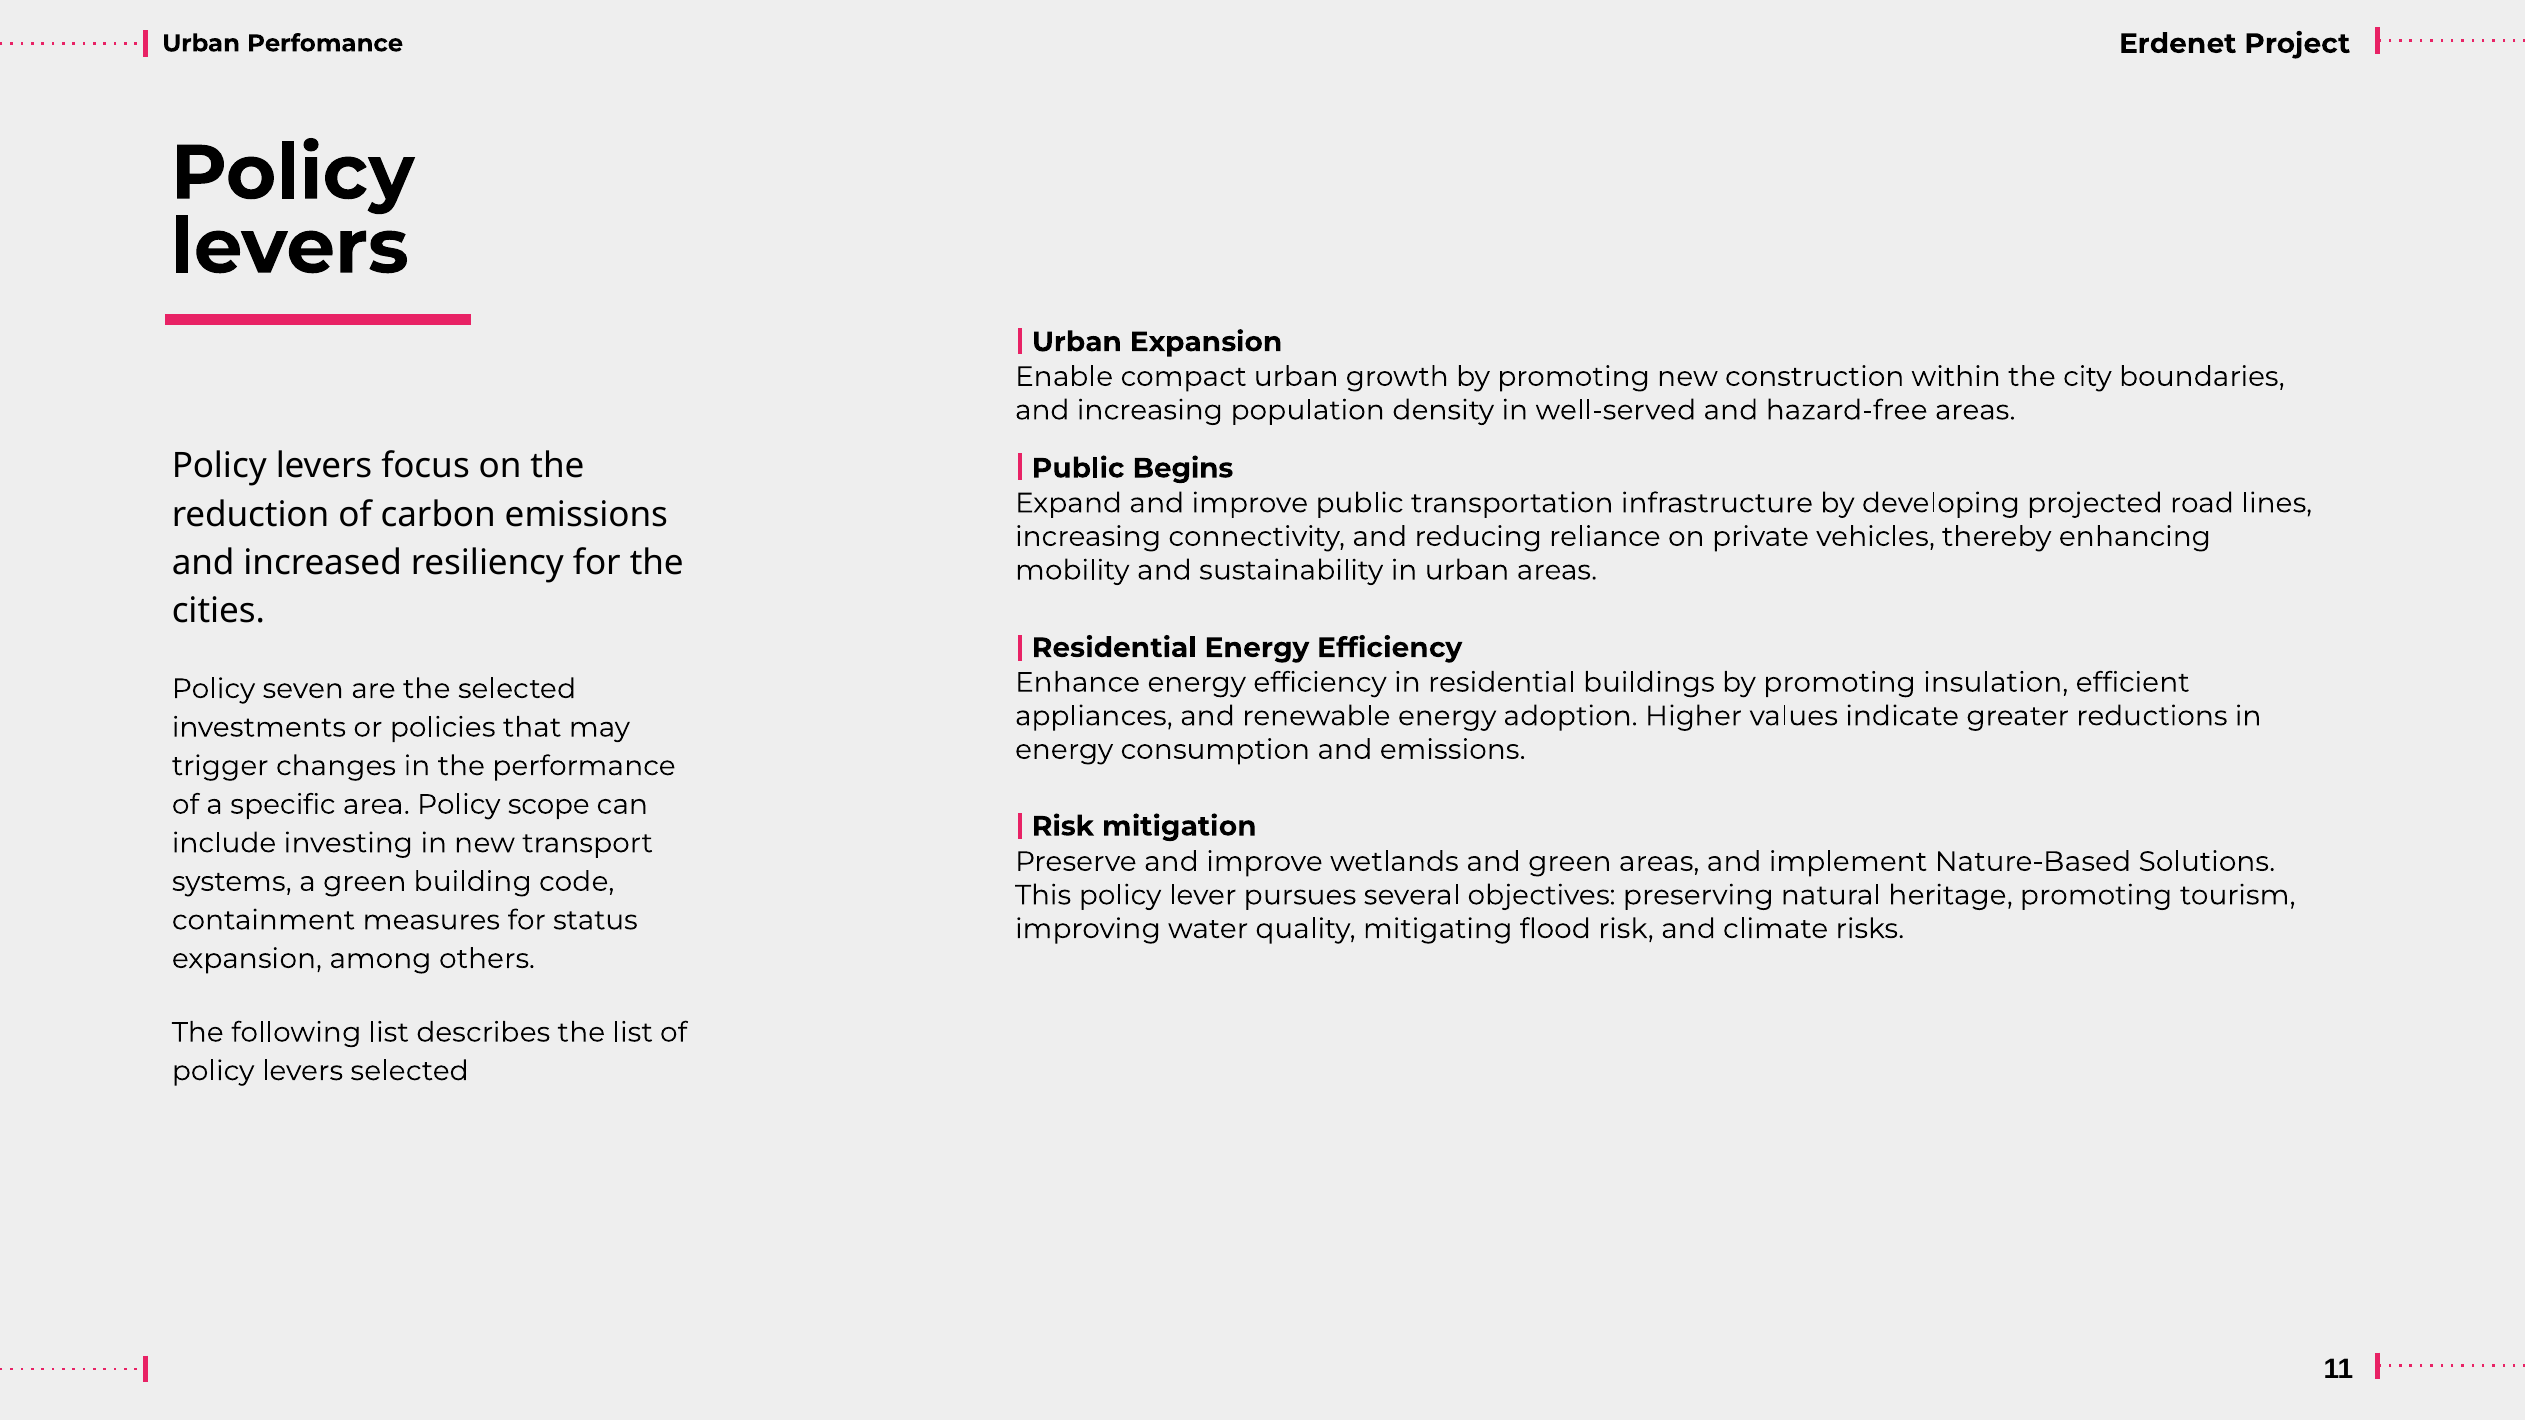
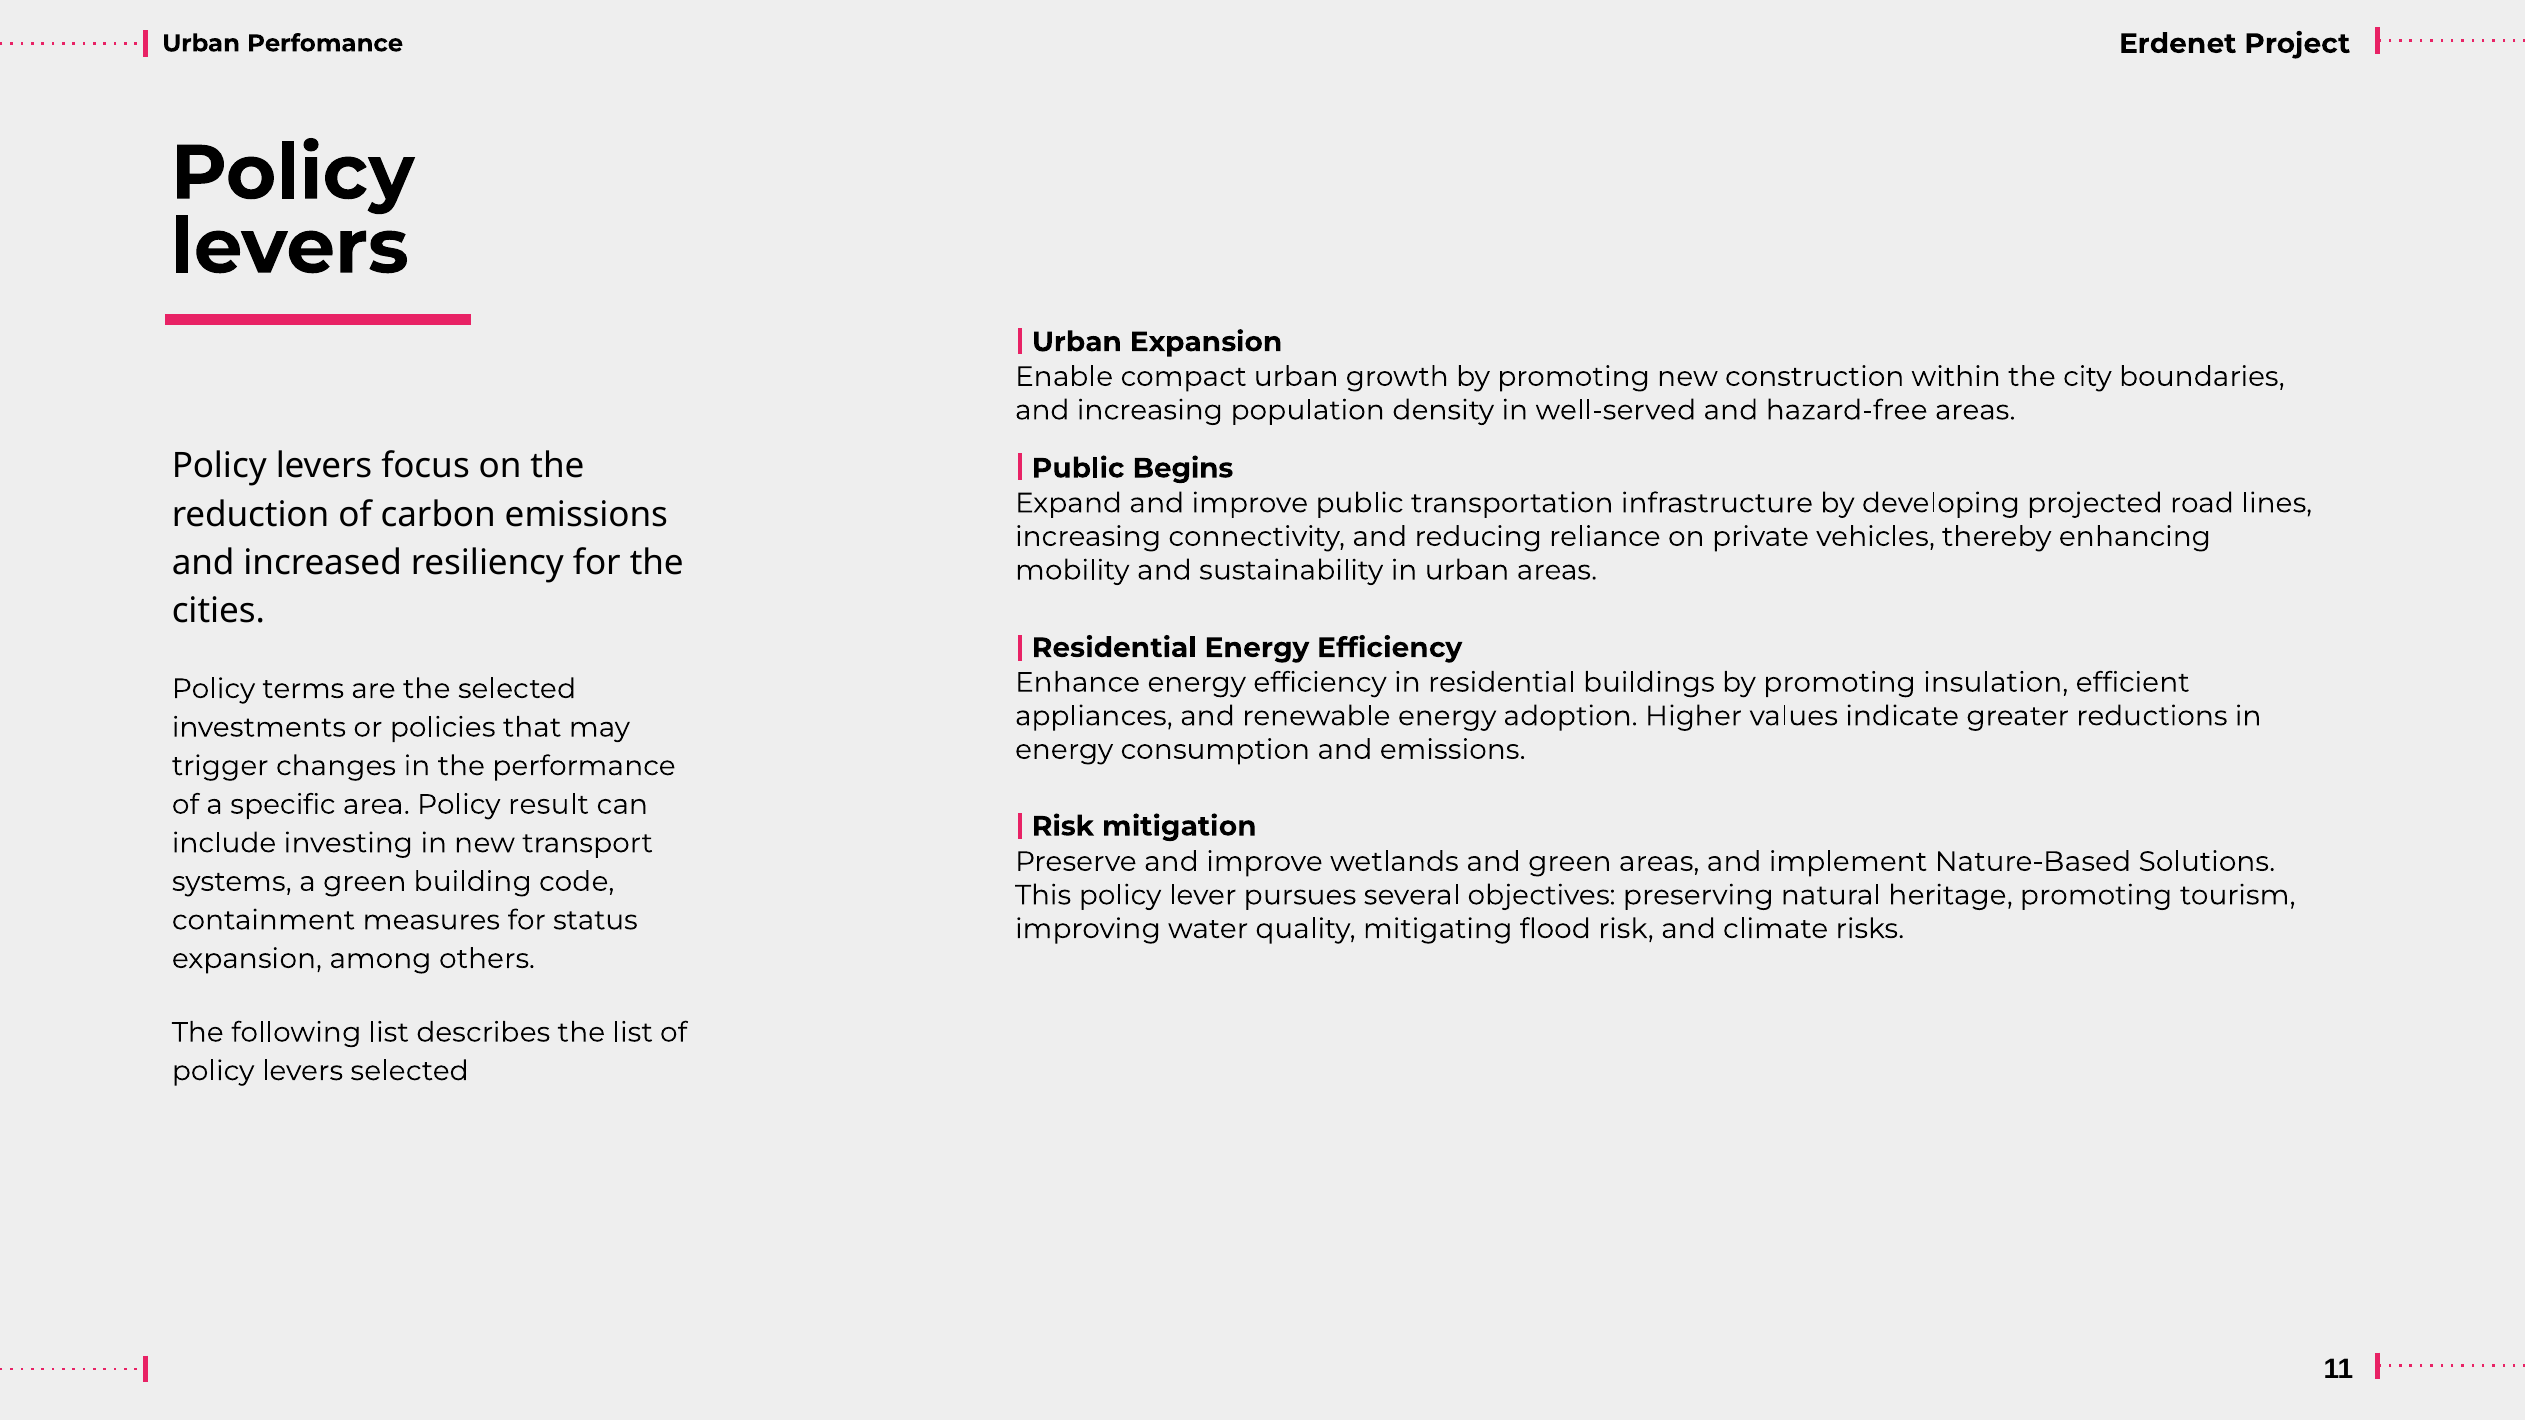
seven: seven -> terms (303, 689)
scope: scope -> result (548, 805)
